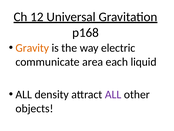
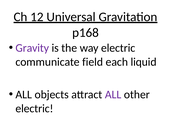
Gravity colour: orange -> purple (32, 48)
area: area -> field (93, 62)
density: density -> objects (52, 94)
objects: objects -> electric (34, 108)
